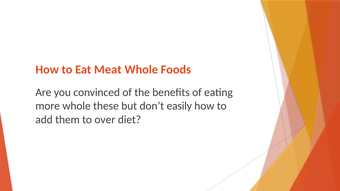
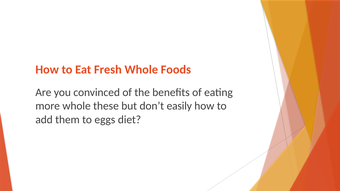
Meat: Meat -> Fresh (108, 70)
over: over -> eggs (105, 120)
